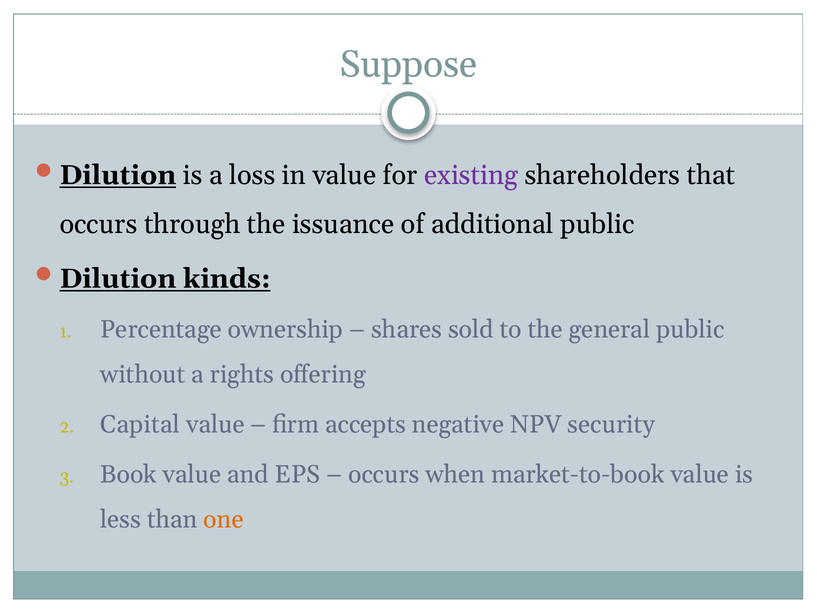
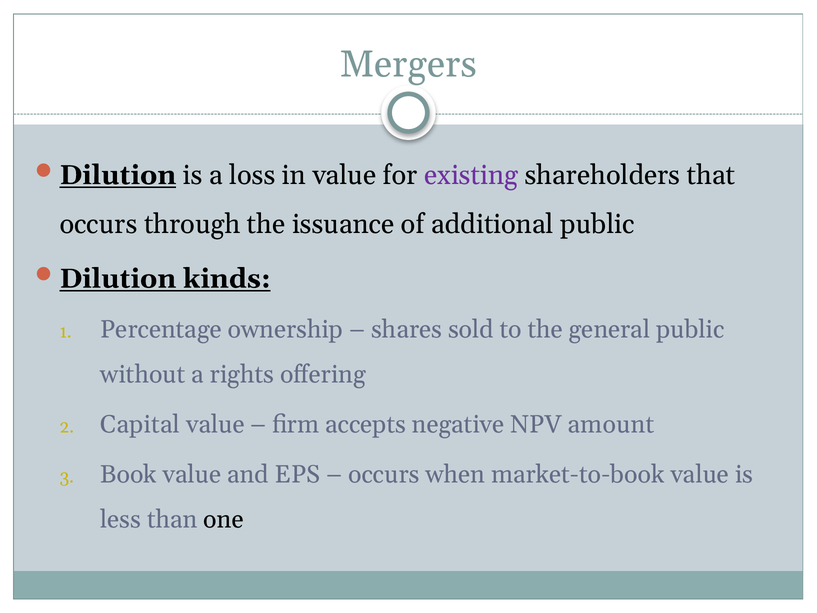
Suppose: Suppose -> Mergers (408, 64)
security: security -> amount (611, 424)
one colour: orange -> black (224, 519)
